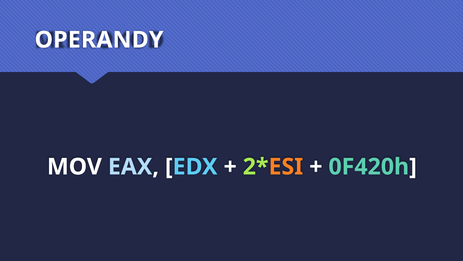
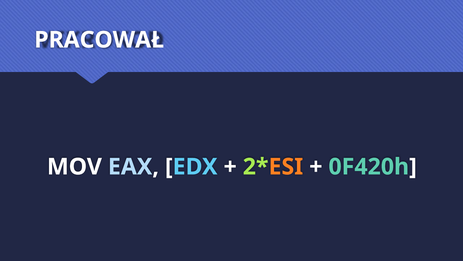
OPERANDY: OPERANDY -> PRACOWAŁ (99, 40)
